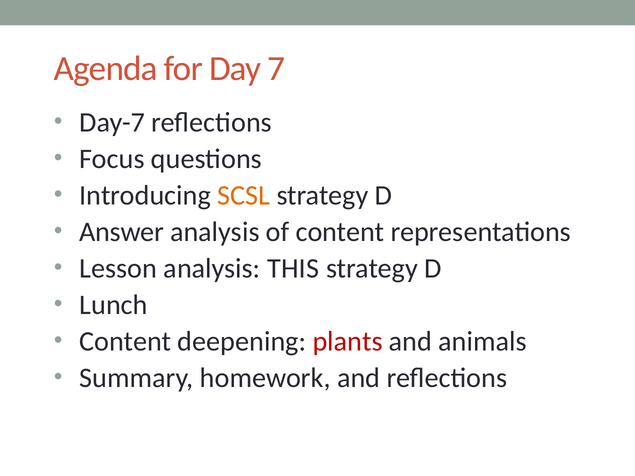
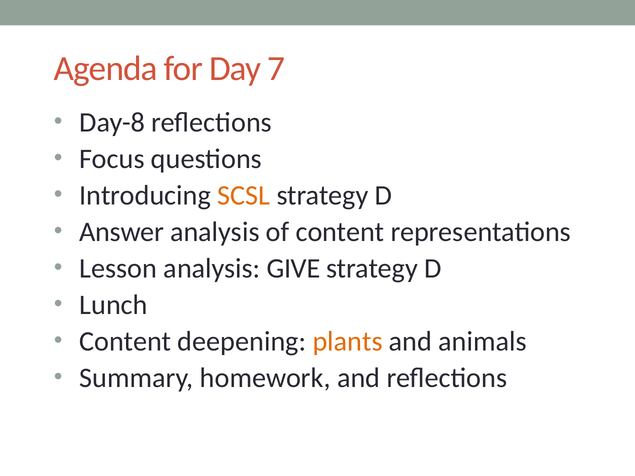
Day-7: Day-7 -> Day-8 (112, 123)
THIS: THIS -> GIVE (293, 269)
plants colour: red -> orange (348, 342)
